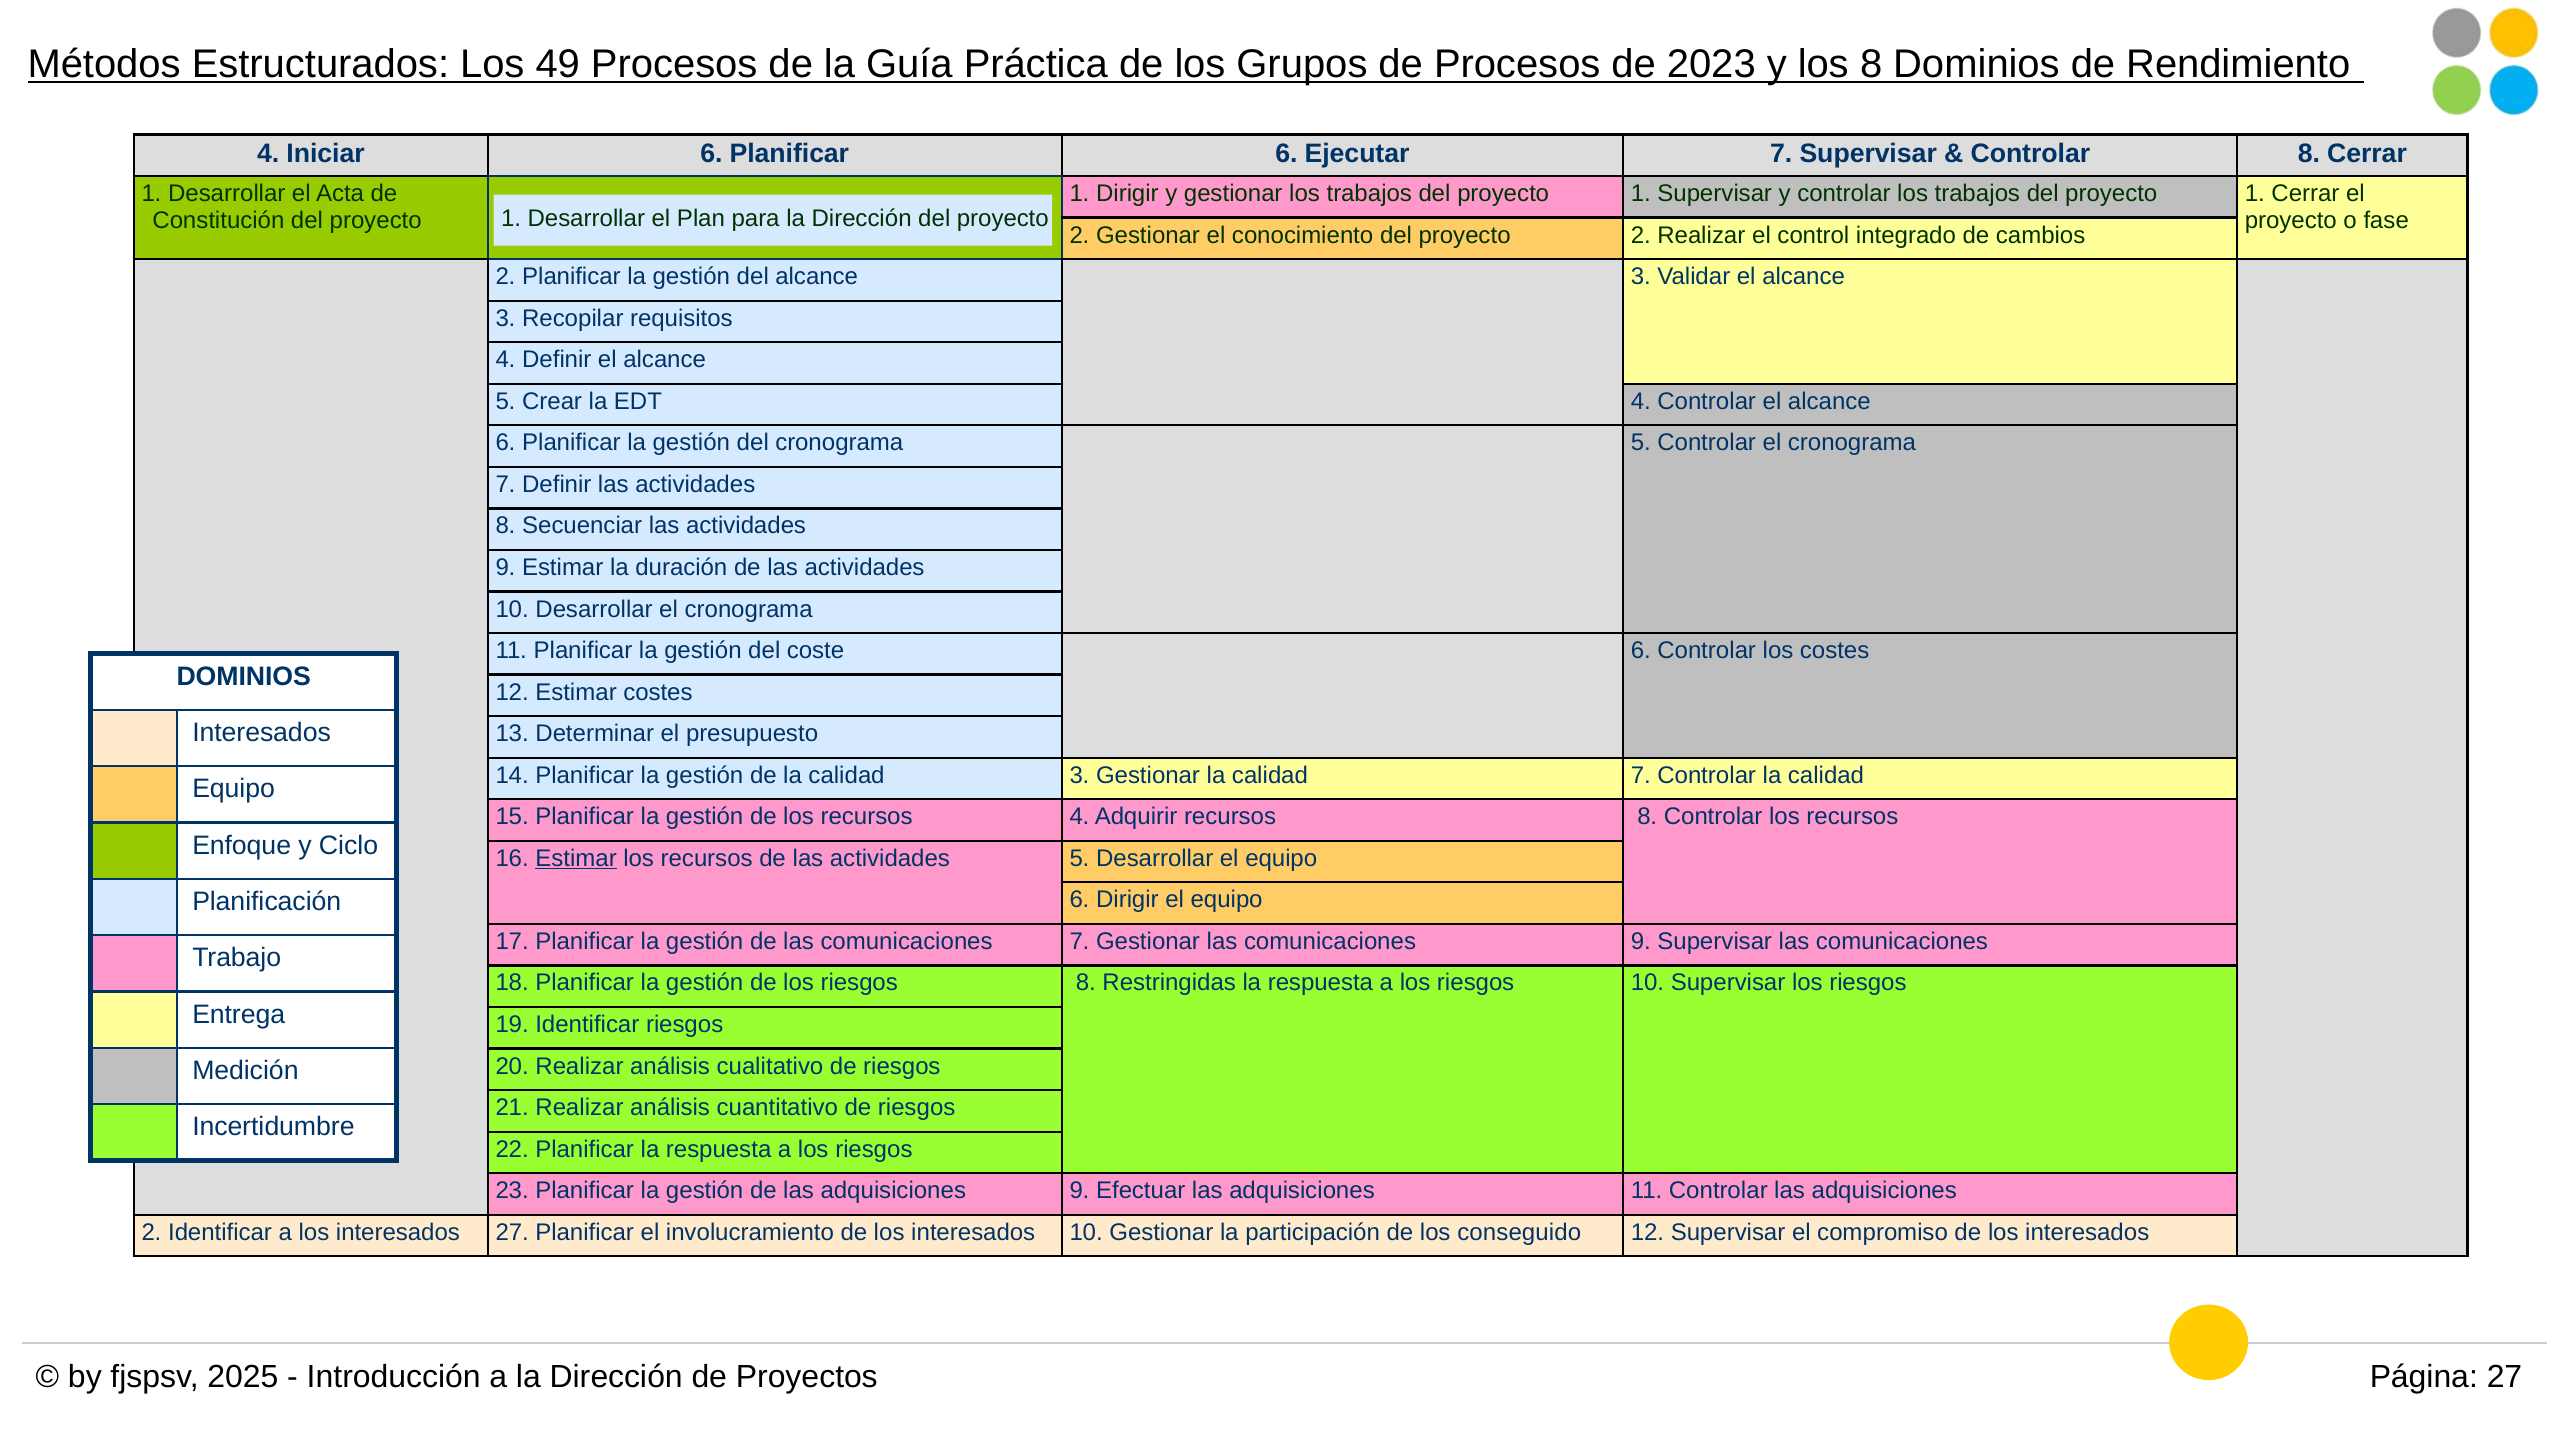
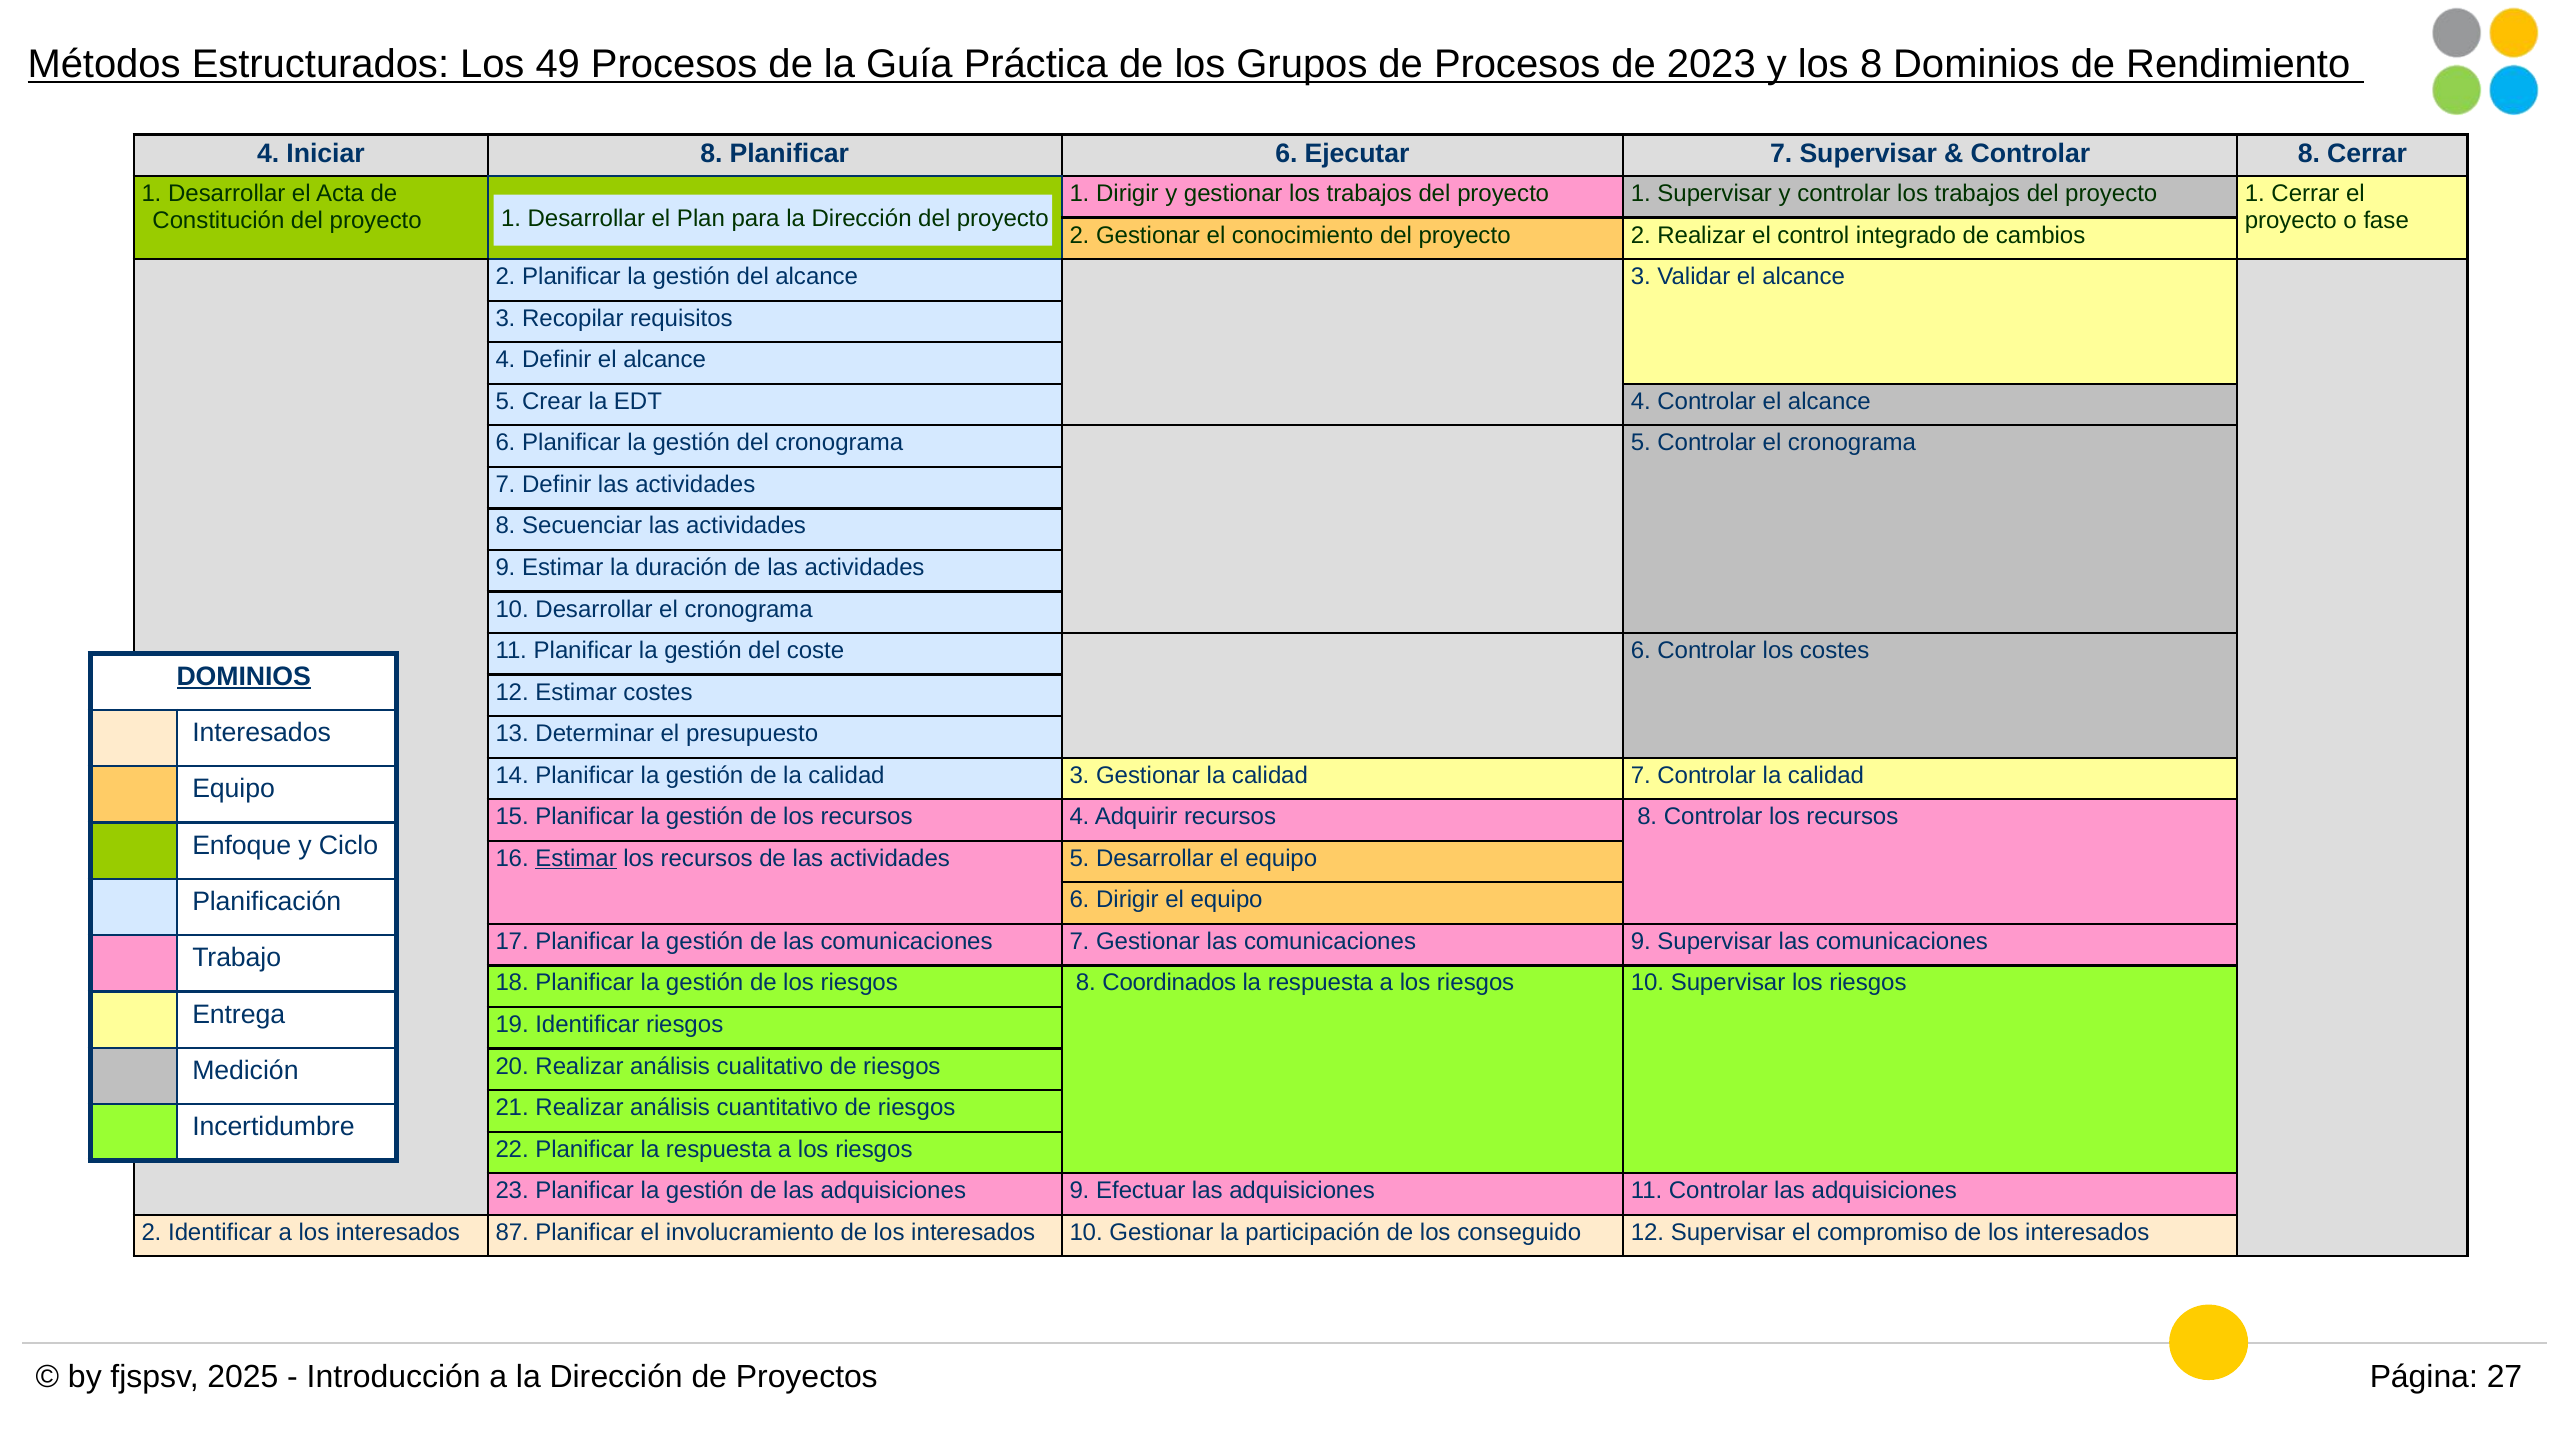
Iniciar 6: 6 -> 8 (711, 154)
DOMINIOS underline: none -> present (244, 676)
Restringidas: Restringidas -> Coordinados (1169, 983)
interesados 27: 27 -> 87 (512, 1232)
